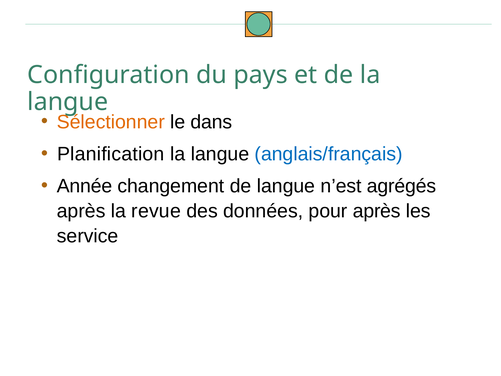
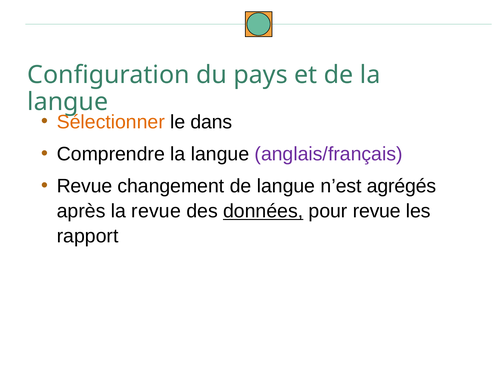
Planification: Planification -> Comprendre (111, 154)
anglais/français colour: blue -> purple (329, 154)
Année: Année -> Revue (85, 186)
données underline: none -> present (263, 211)
pour après: après -> revue (377, 211)
service: service -> rapport (88, 236)
